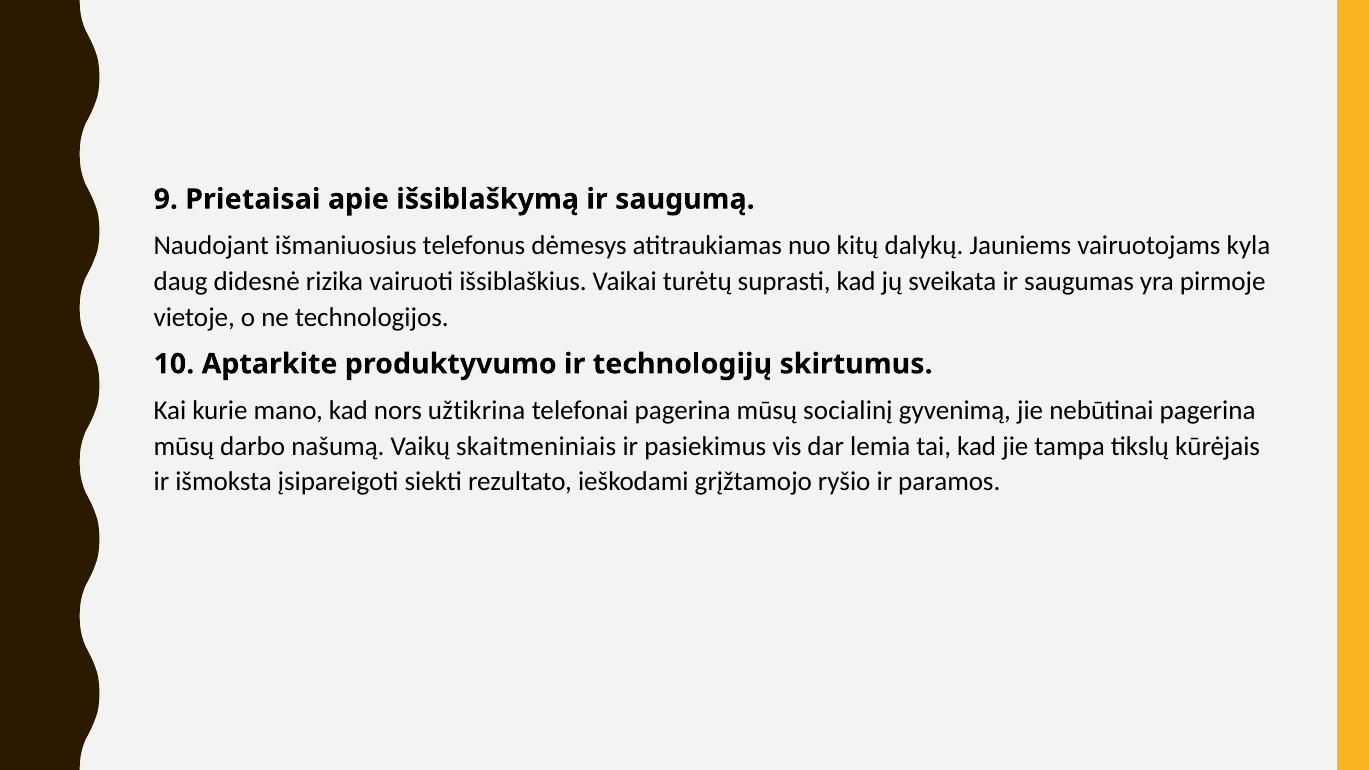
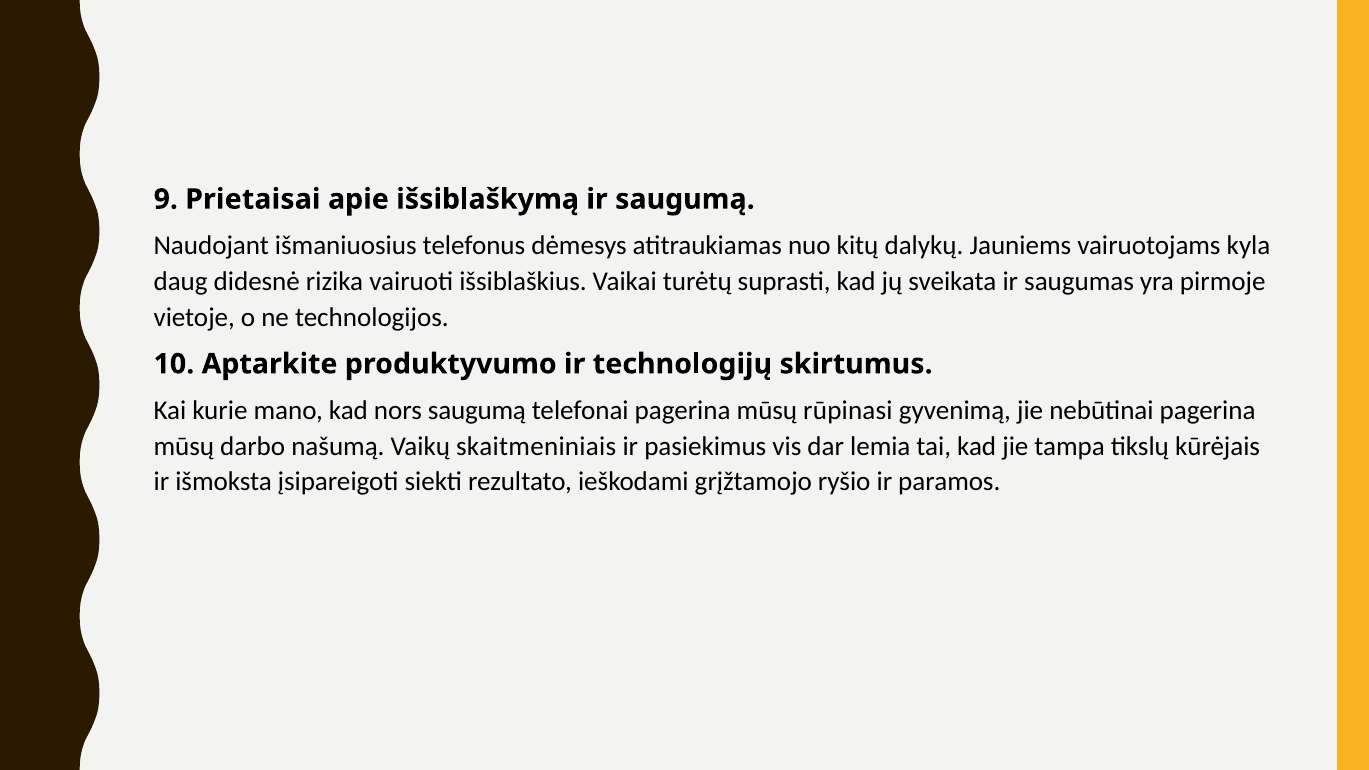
nors užtikrina: užtikrina -> saugumą (477, 410)
socialinį: socialinį -> rūpinasi (848, 410)
